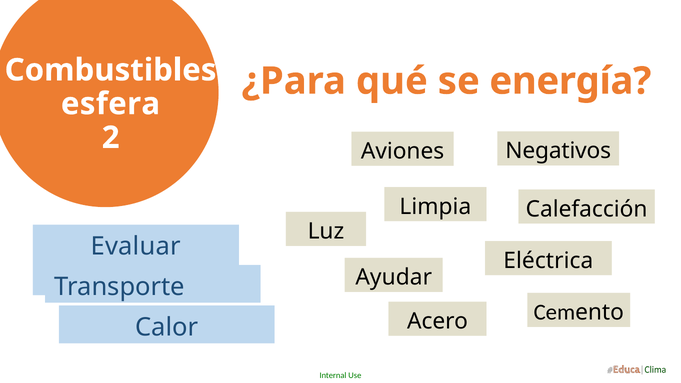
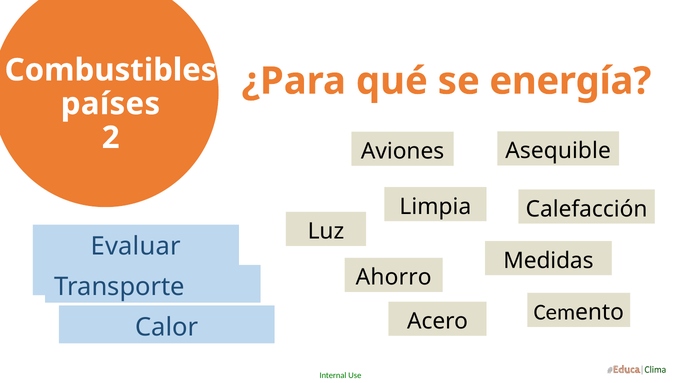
esfera: esfera -> países (110, 104)
Negativos: Negativos -> Asequible (558, 151)
Eléctrica: Eléctrica -> Medidas (548, 261)
Ayudar: Ayudar -> Ahorro (394, 277)
